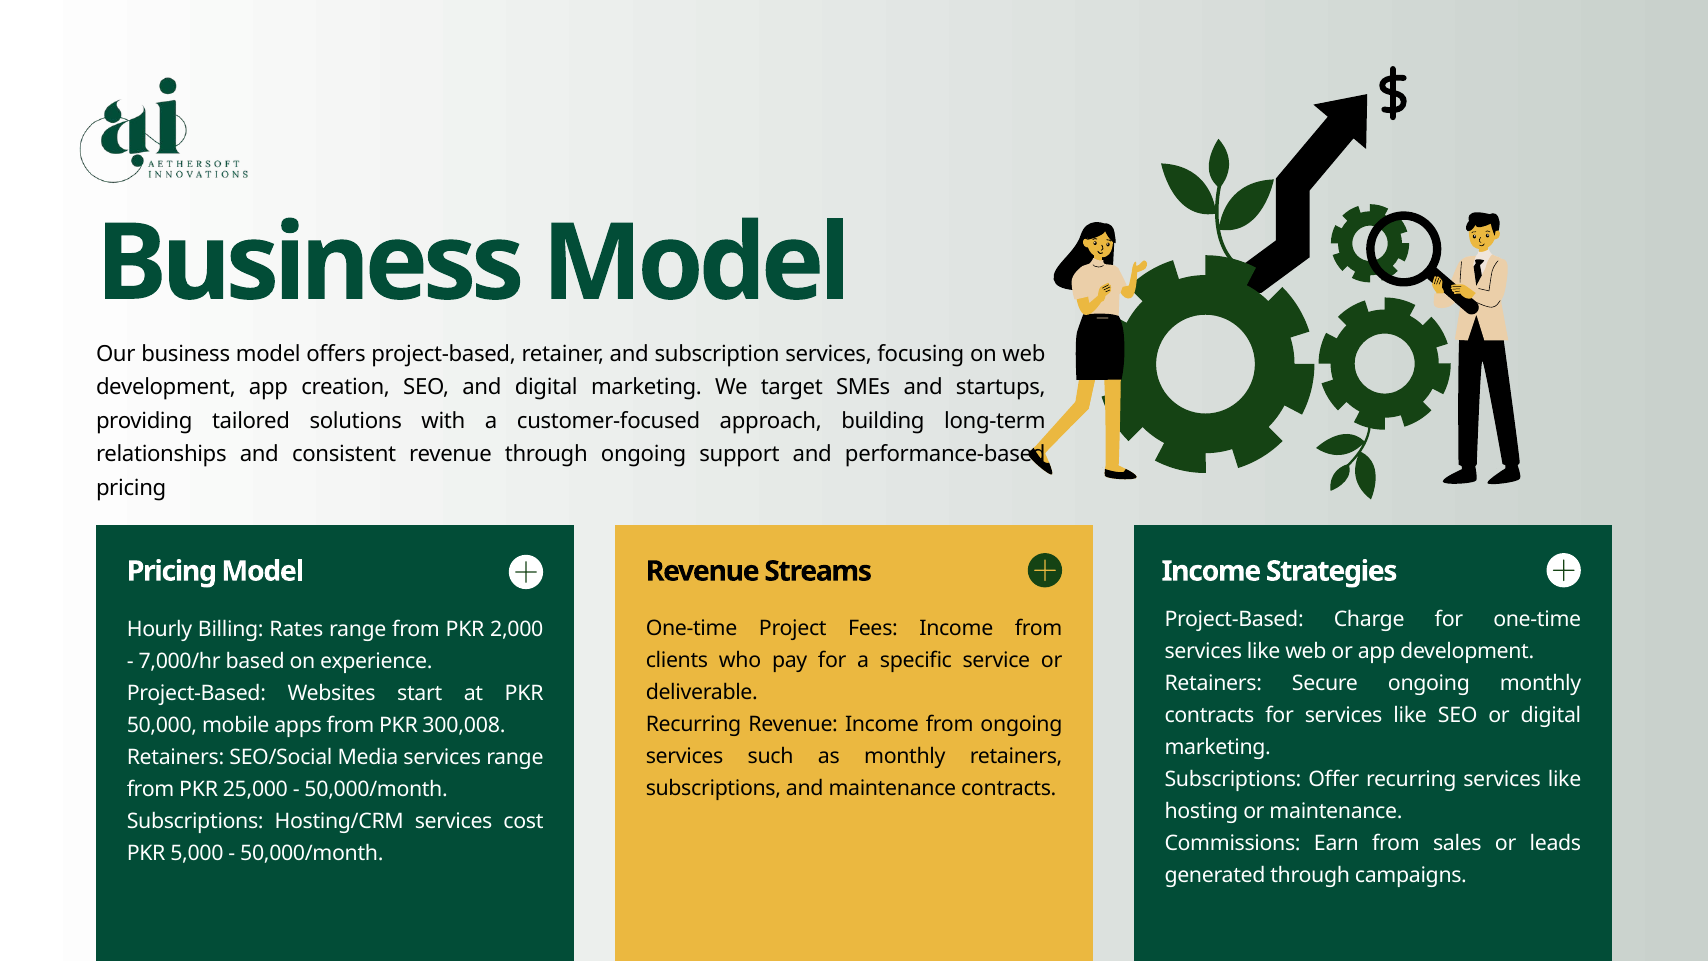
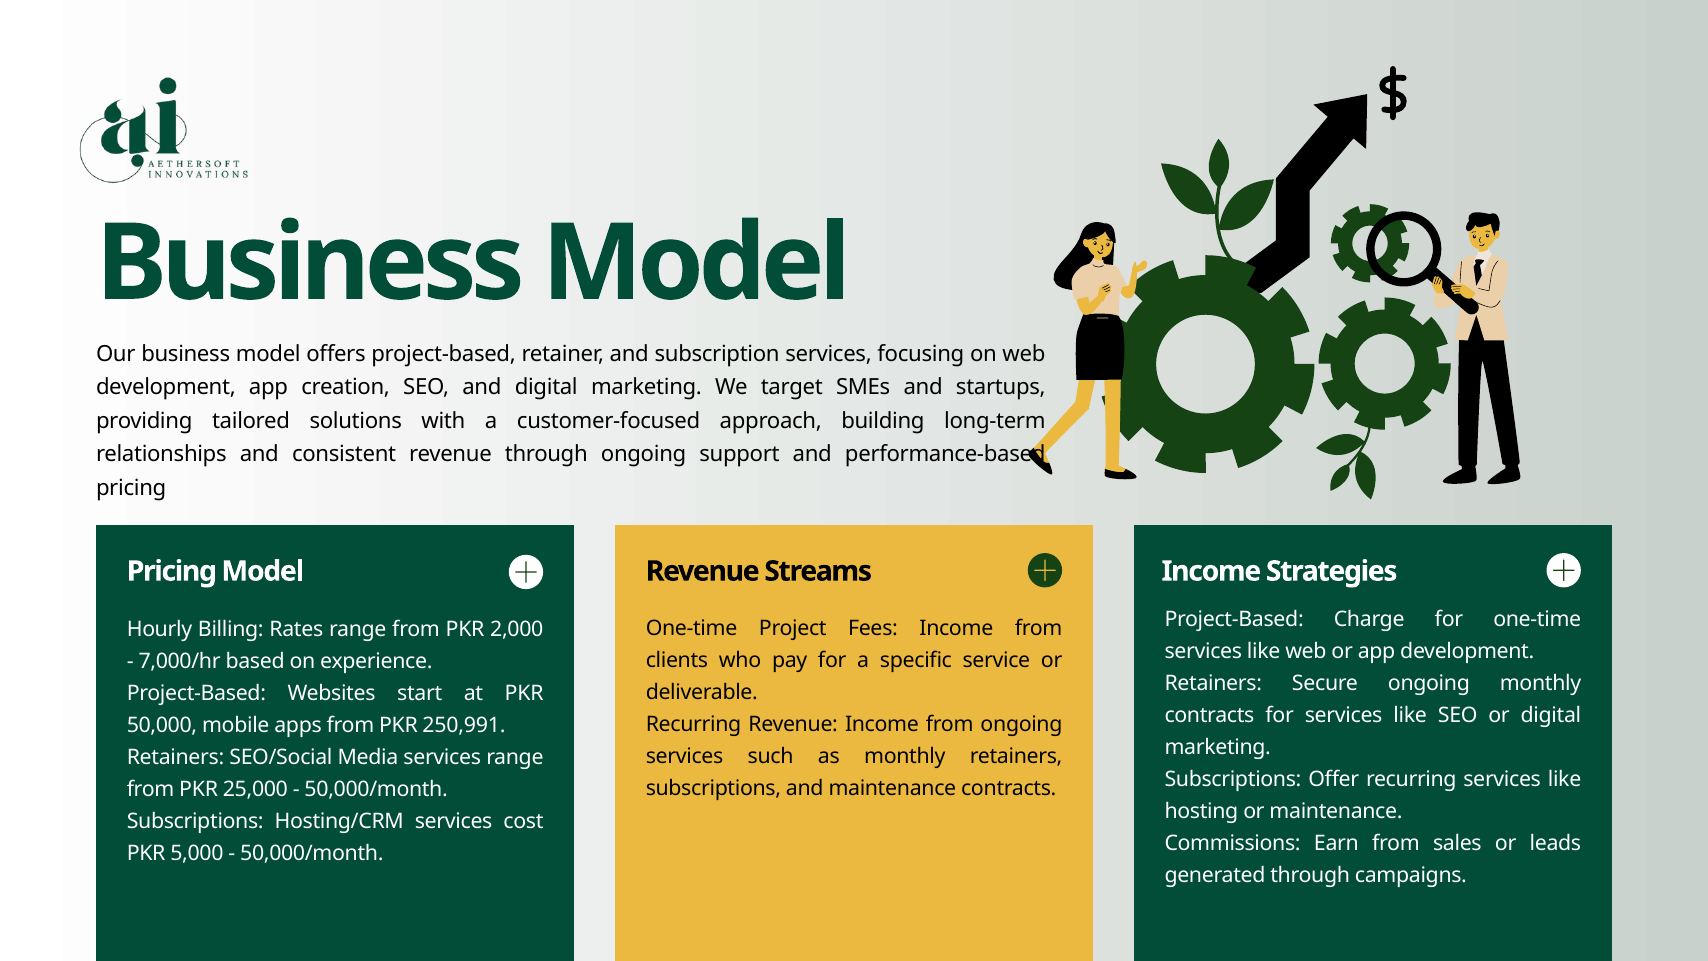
300,008: 300,008 -> 250,991 (464, 725)
